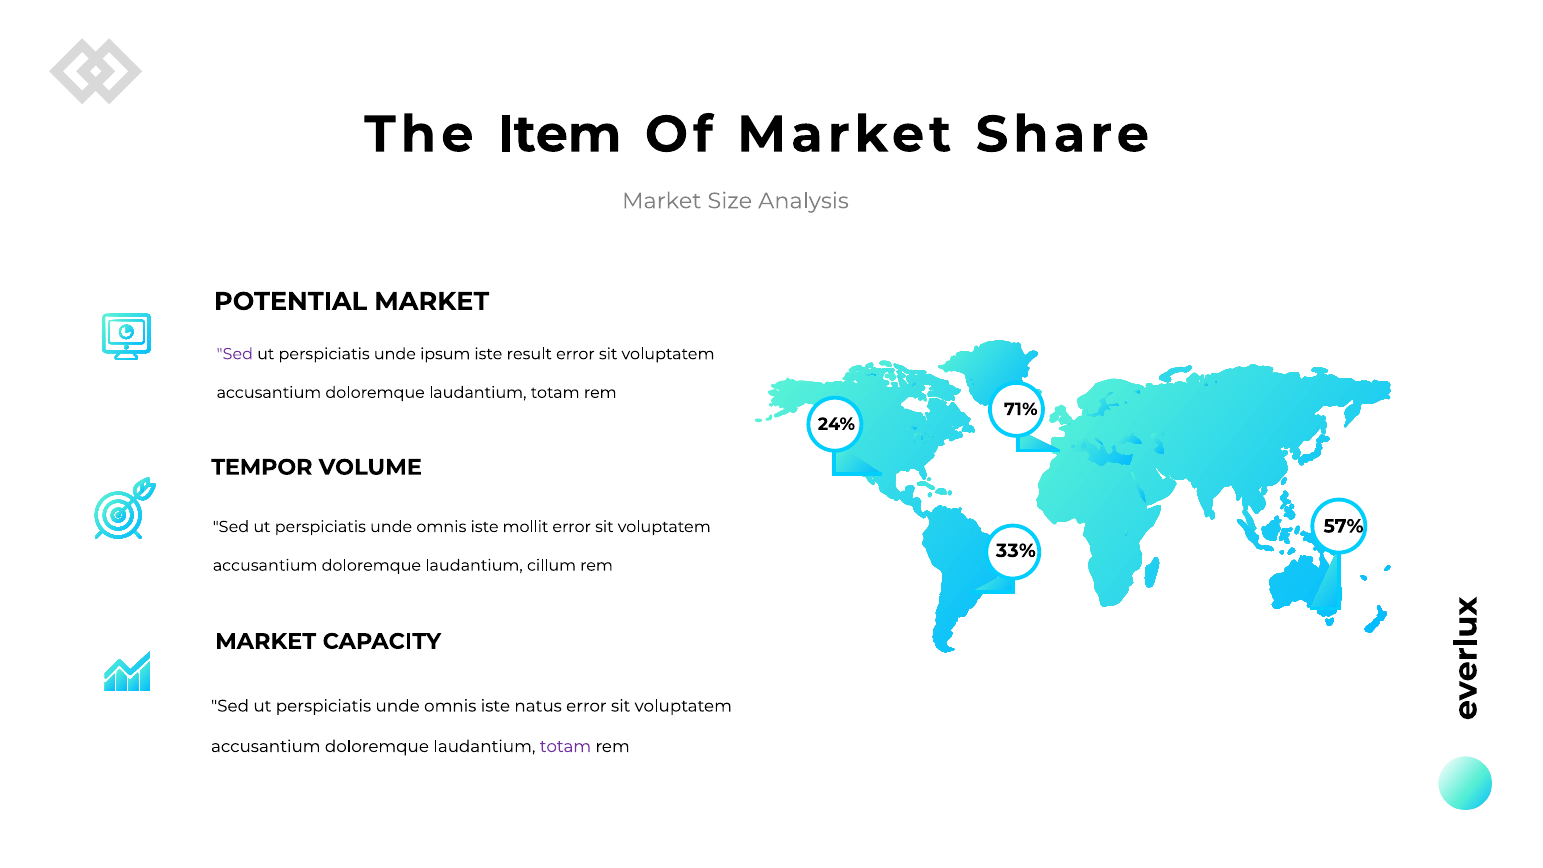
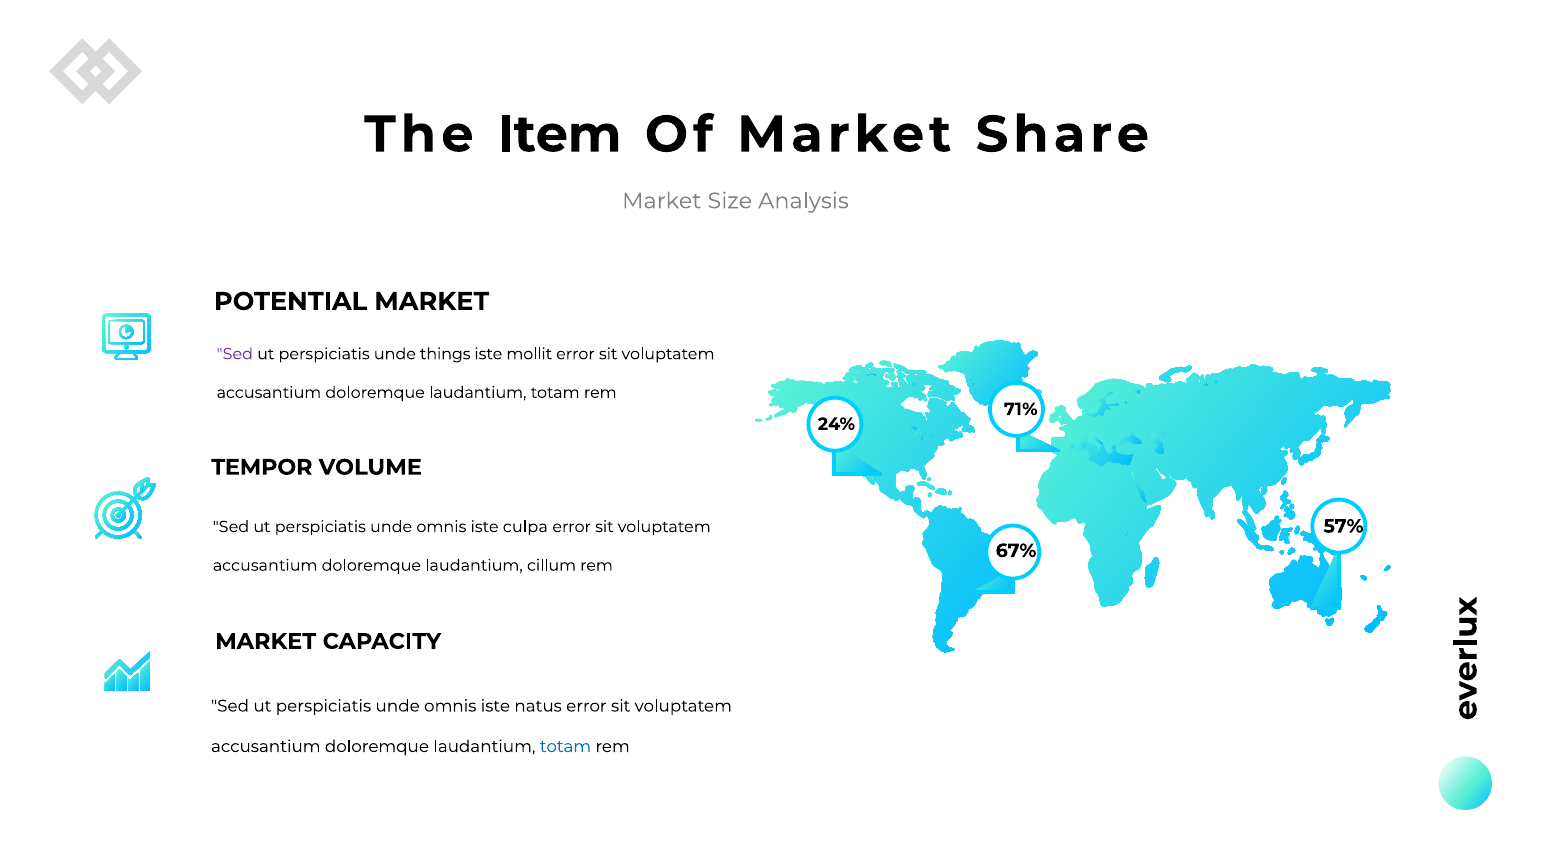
ipsum: ipsum -> things (445, 354)
result: result -> mollit (529, 354)
mollit: mollit -> culpa (525, 527)
33%: 33% -> 67% (1016, 551)
totam colour: purple -> blue (565, 746)
